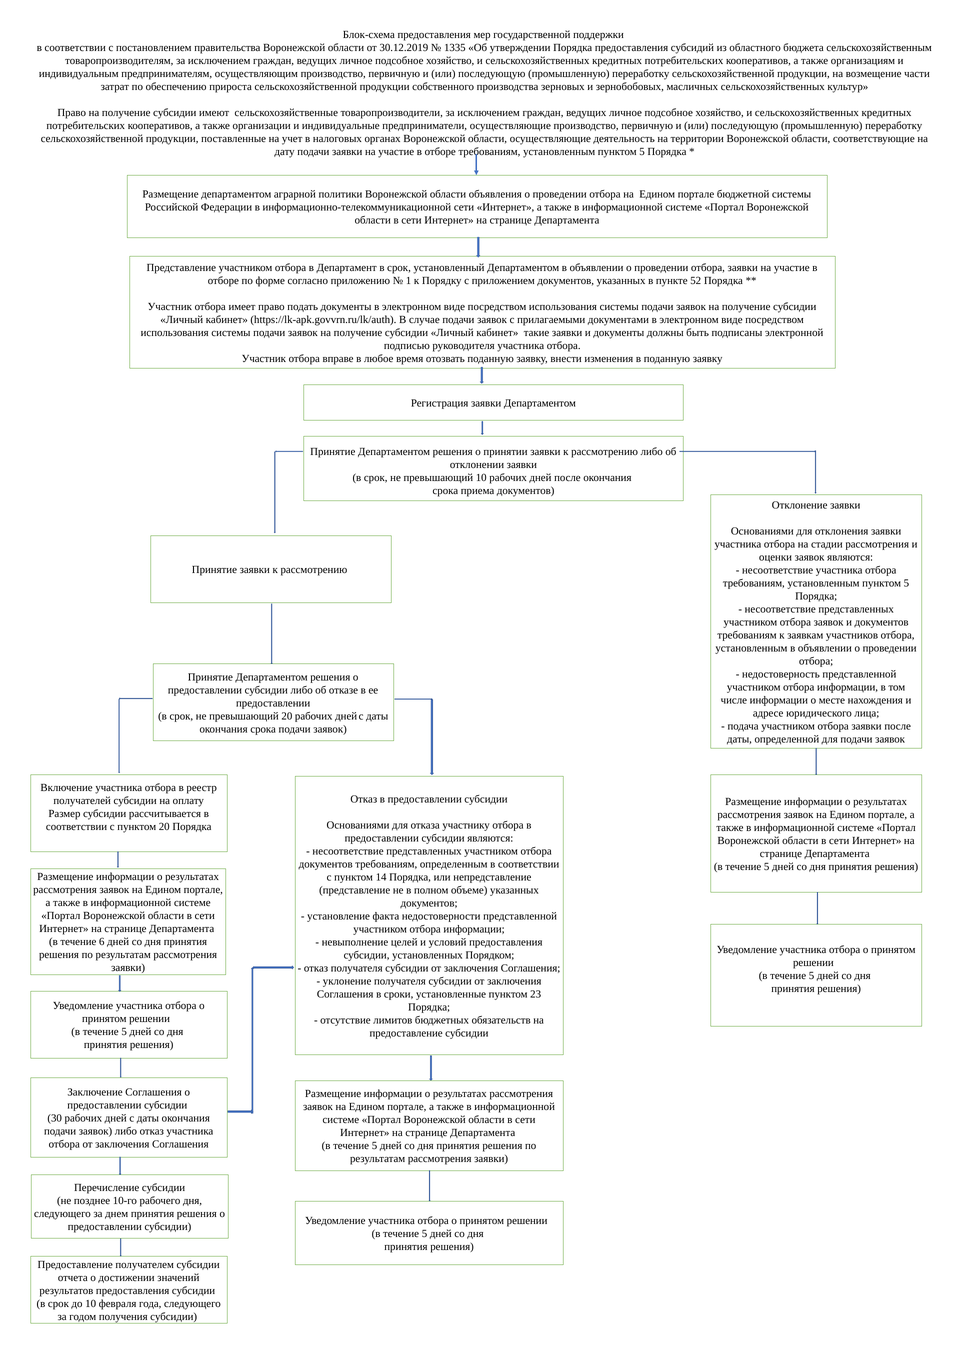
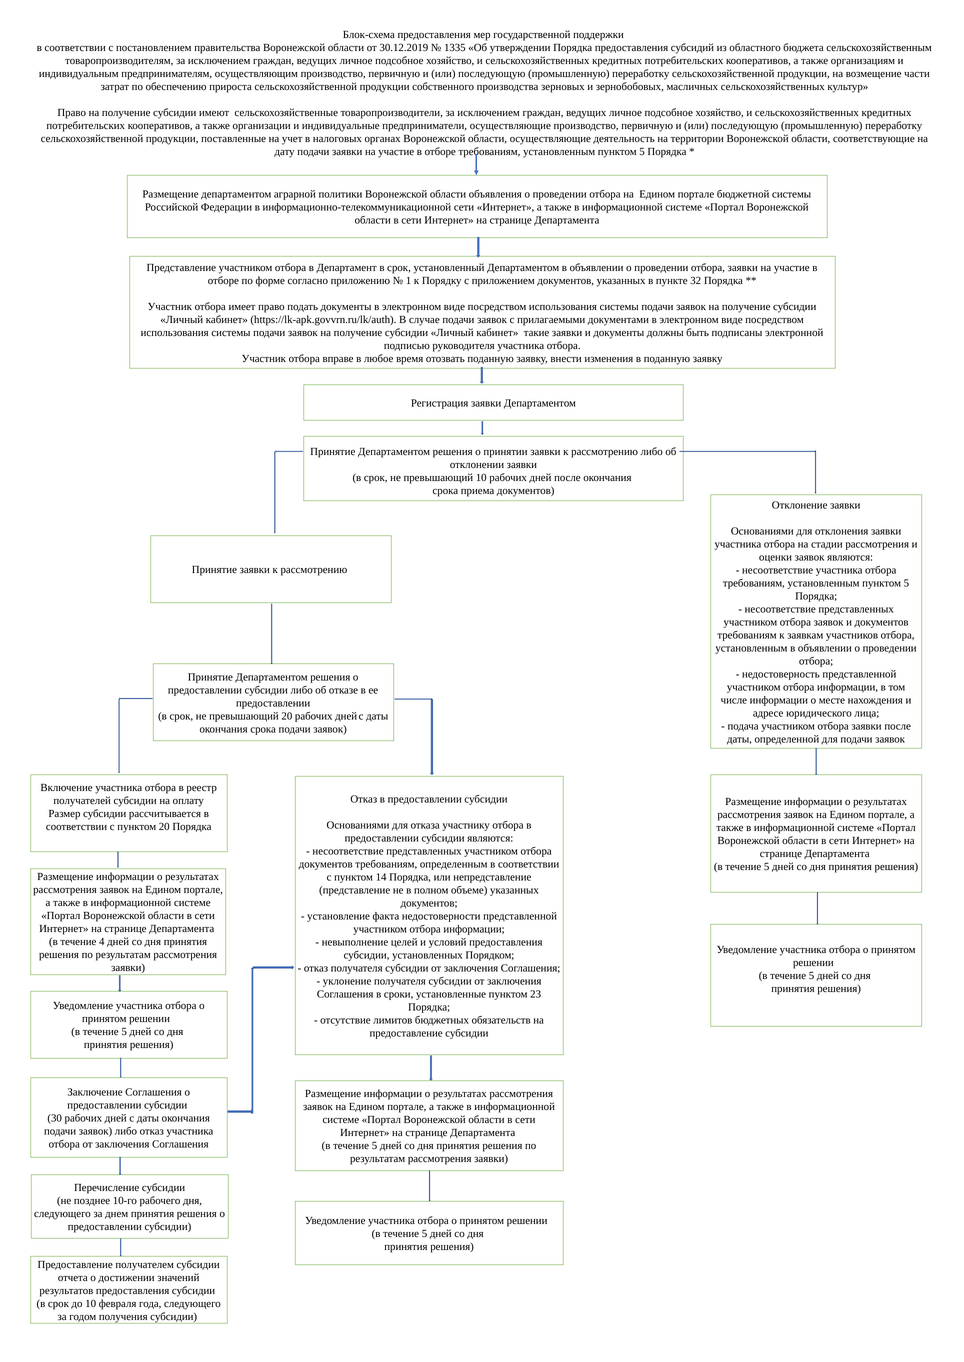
52: 52 -> 32 (696, 281)
6: 6 -> 4 (102, 942)
